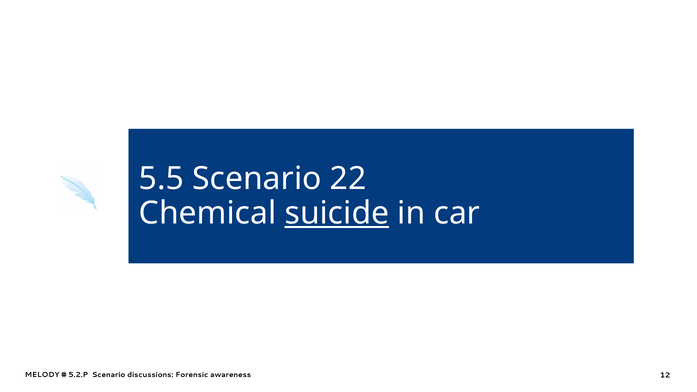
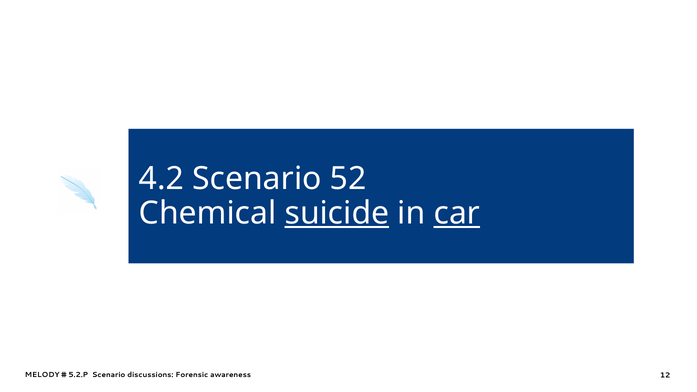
5.5: 5.5 -> 4.2 (161, 179)
22: 22 -> 52 (348, 179)
car underline: none -> present (457, 213)
